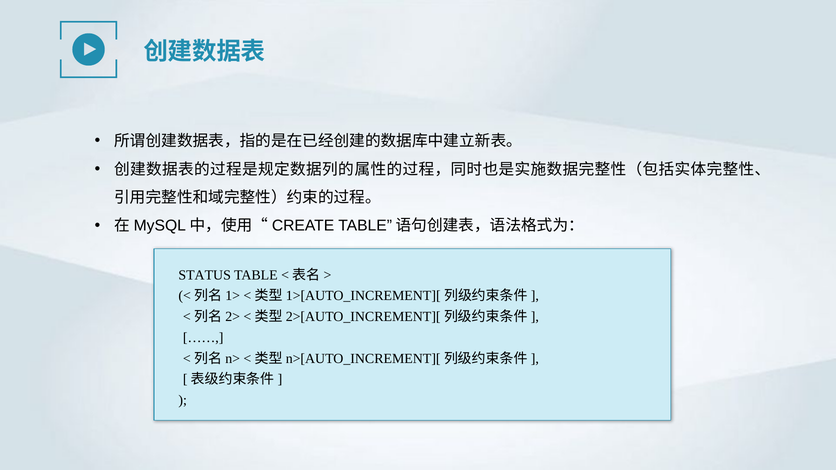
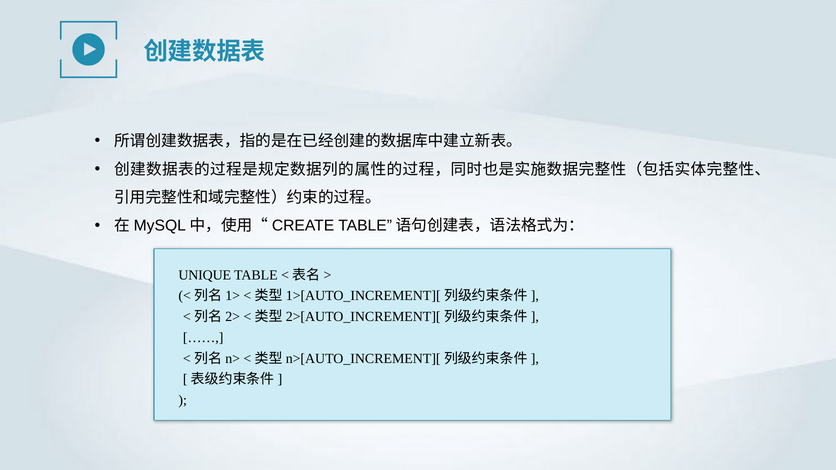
STATUS: STATUS -> UNIQUE (205, 275)
